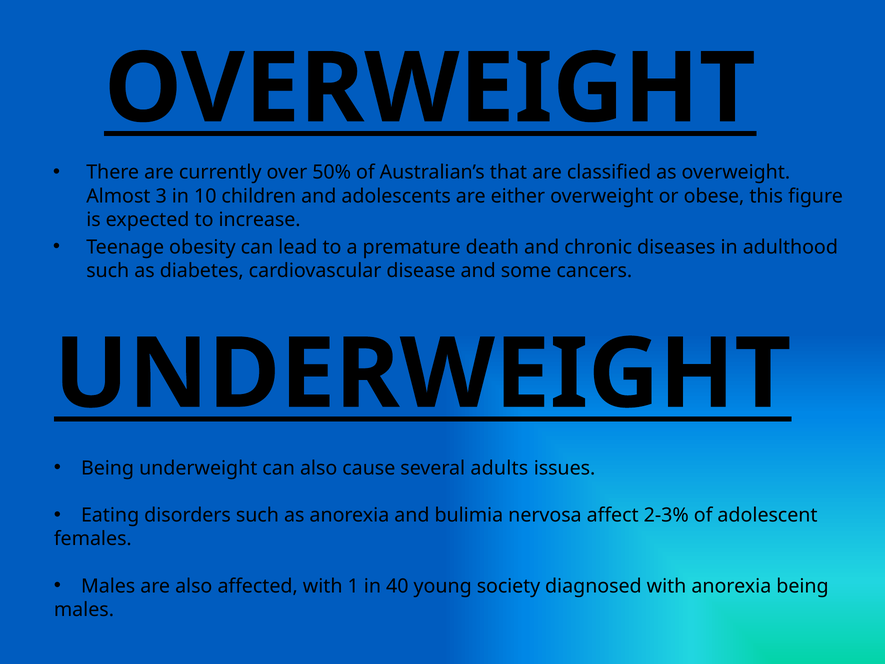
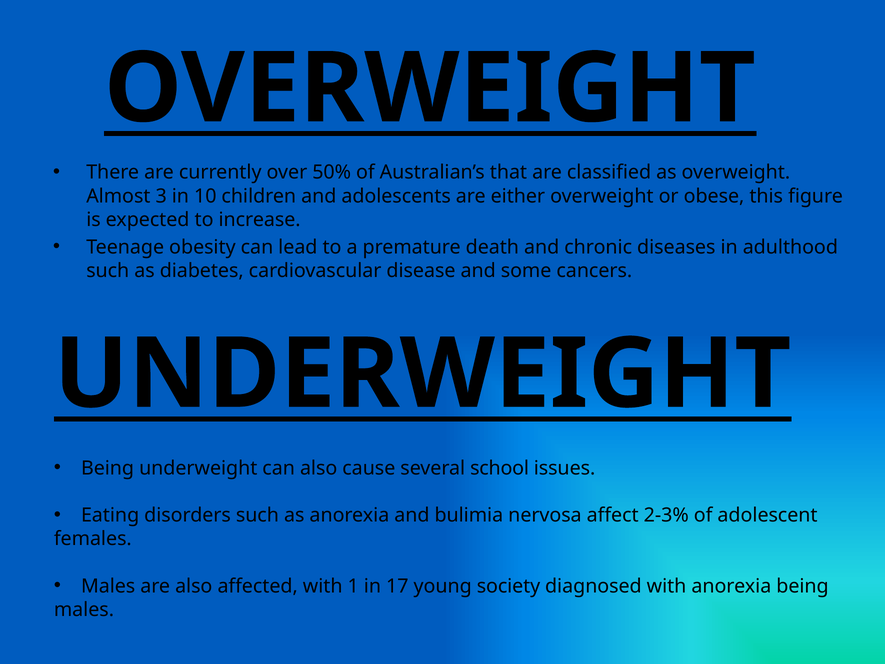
adults: adults -> school (500, 468)
40: 40 -> 17 (397, 586)
